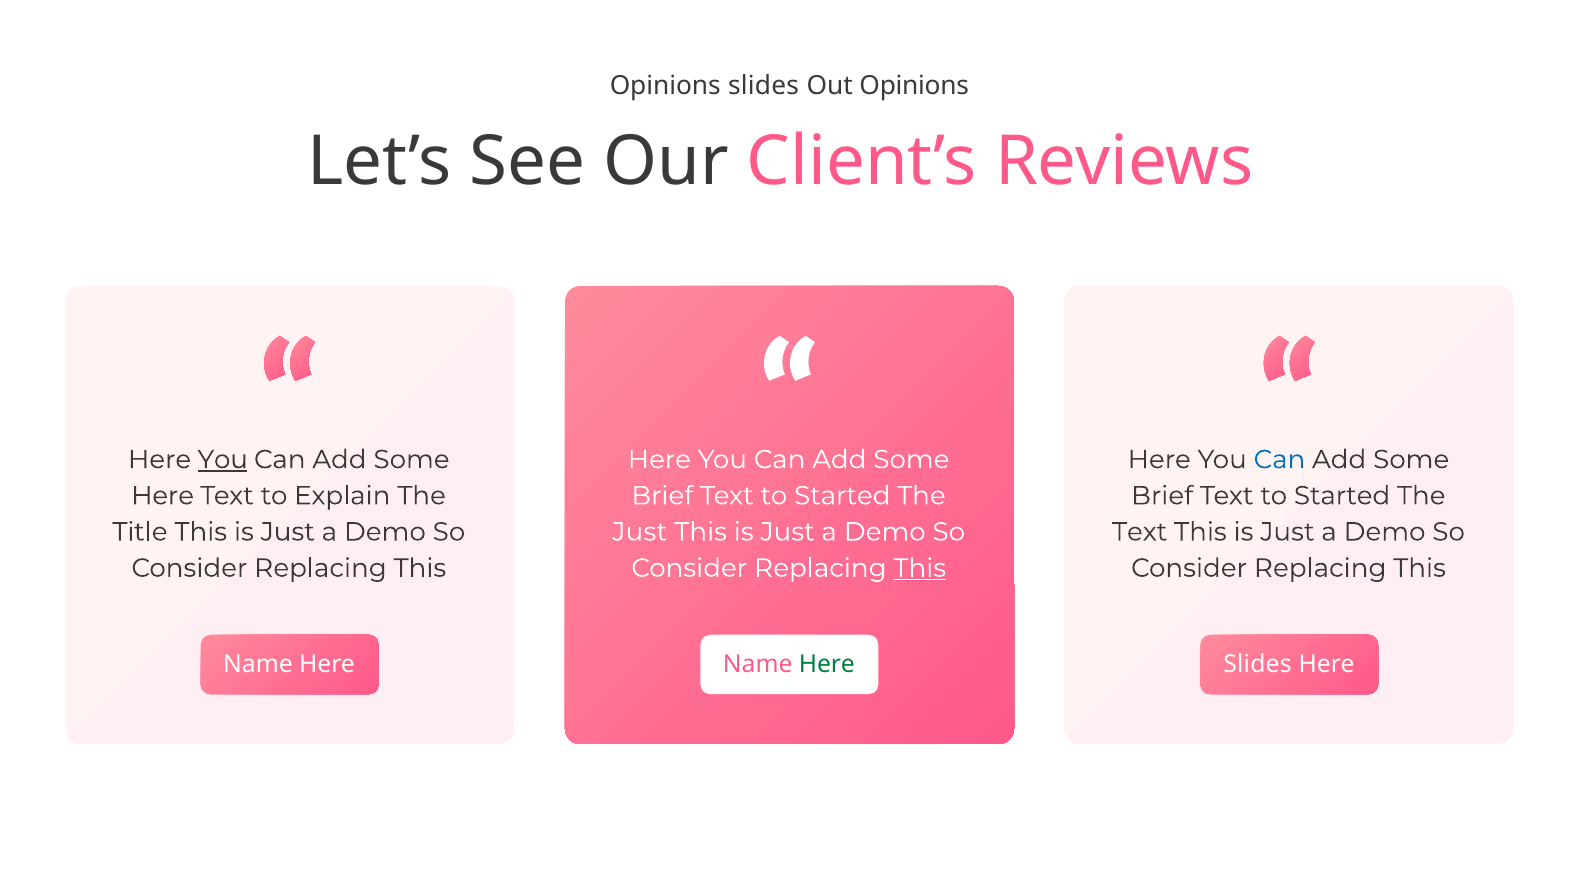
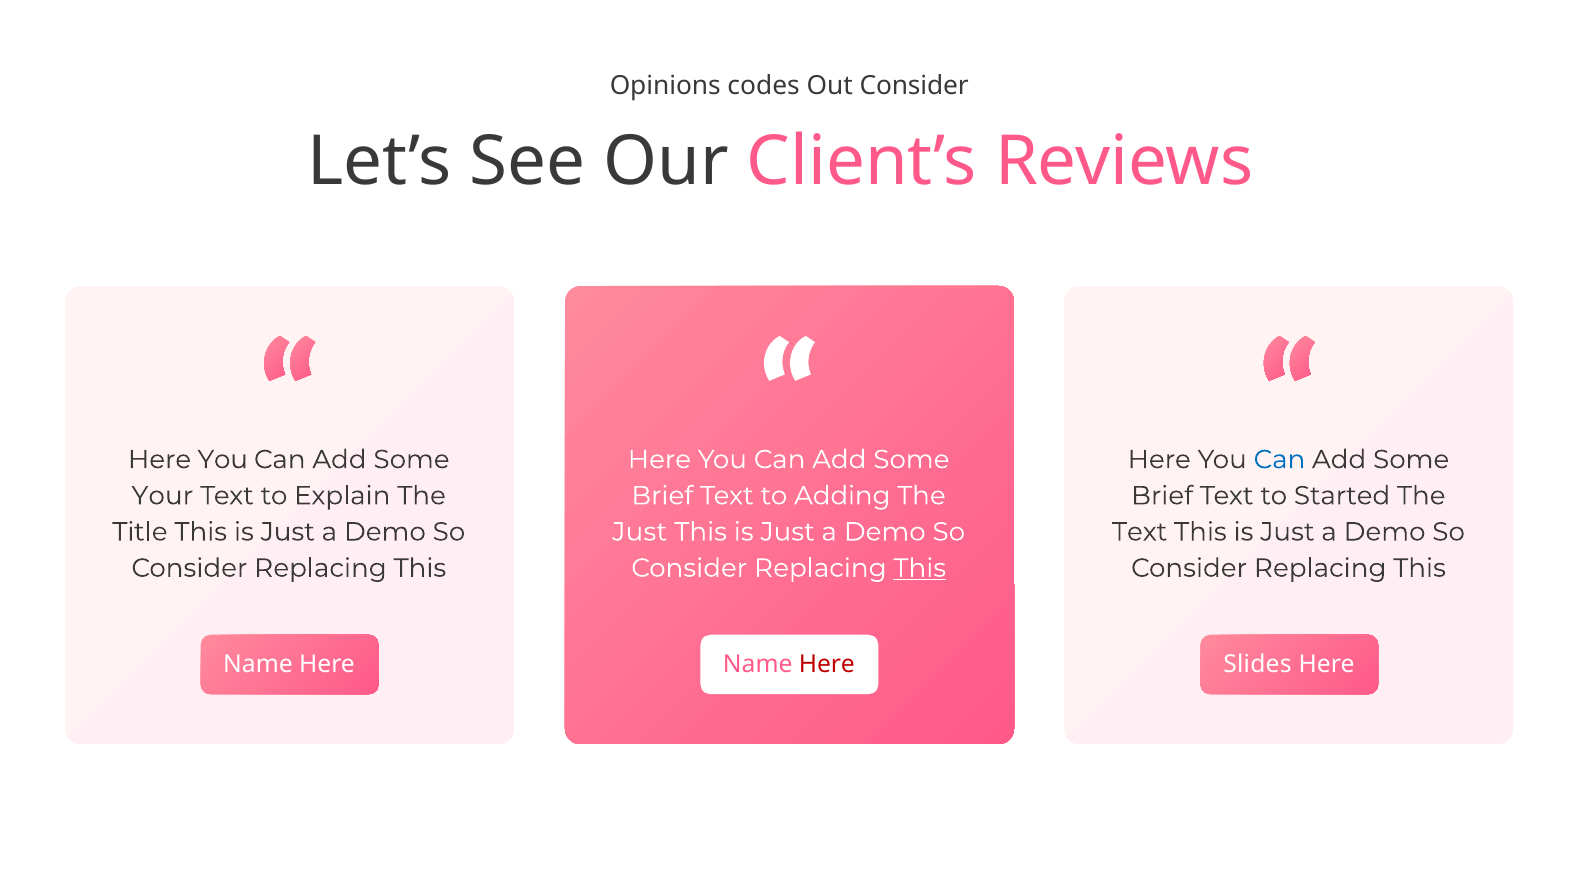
Opinions slides: slides -> codes (764, 86)
Out Opinions: Opinions -> Consider (914, 86)
You underline: present -> none (223, 460)
Here: Here -> Your (162, 496)
Started: Started -> Adding (842, 496)
Here colour: green -> red (827, 665)
